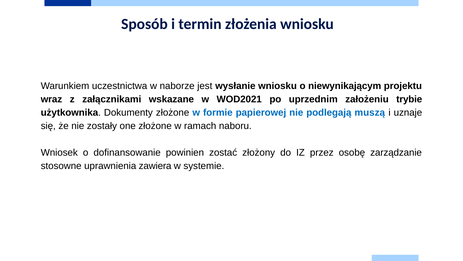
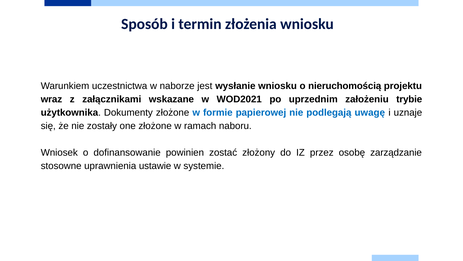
niewynikającym: niewynikającym -> nieruchomością (345, 86)
muszą: muszą -> uwagę (370, 112)
zawiera: zawiera -> ustawie (155, 166)
